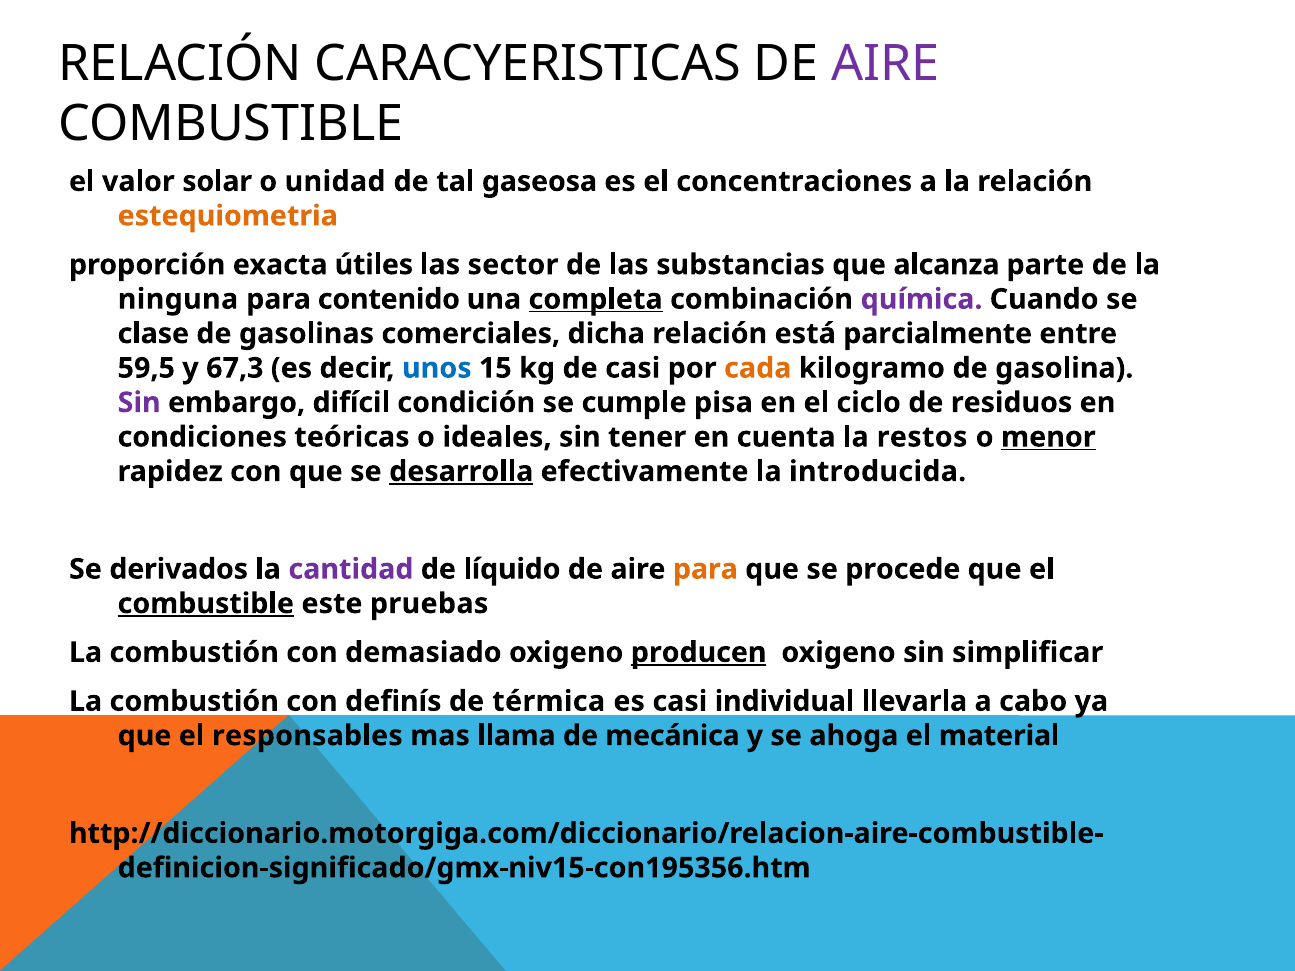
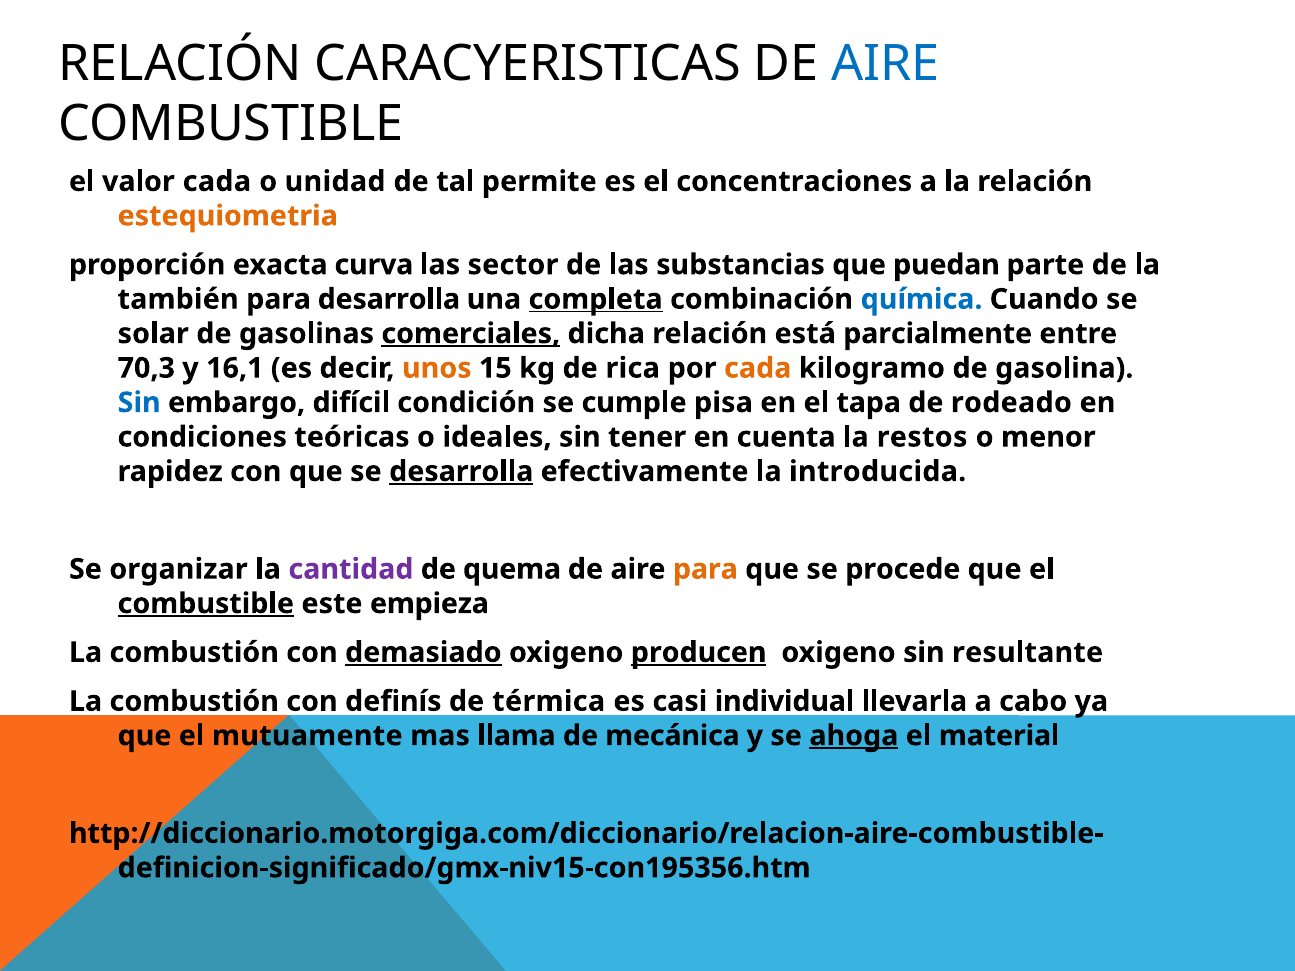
AIRE colour: purple -> blue (886, 64)
valor solar: solar -> cada (217, 182)
gaseosa: gaseosa -> permite (539, 182)
útiles: útiles -> curva (374, 265)
alcanza: alcanza -> puedan (946, 265)
ninguna: ninguna -> también (178, 299)
para contenido: contenido -> desarrolla (389, 299)
química colour: purple -> blue (922, 299)
clase: clase -> solar (153, 334)
comerciales underline: none -> present (471, 334)
59,5: 59,5 -> 70,3 (146, 368)
67,3: 67,3 -> 16,1 (235, 368)
unos colour: blue -> orange (437, 368)
de casi: casi -> rica (633, 368)
Sin colour: purple -> blue (139, 403)
ciclo: ciclo -> tapa (869, 403)
residuos: residuos -> rodeado (1011, 403)
menor underline: present -> none (1048, 437)
derivados: derivados -> organizar (178, 569)
líquido: líquido -> quema (512, 569)
pruebas: pruebas -> empieza (429, 604)
demasiado underline: none -> present (423, 653)
simplificar: simplificar -> resultante (1028, 653)
responsables: responsables -> mutuamente (307, 736)
ahoga underline: none -> present (854, 736)
